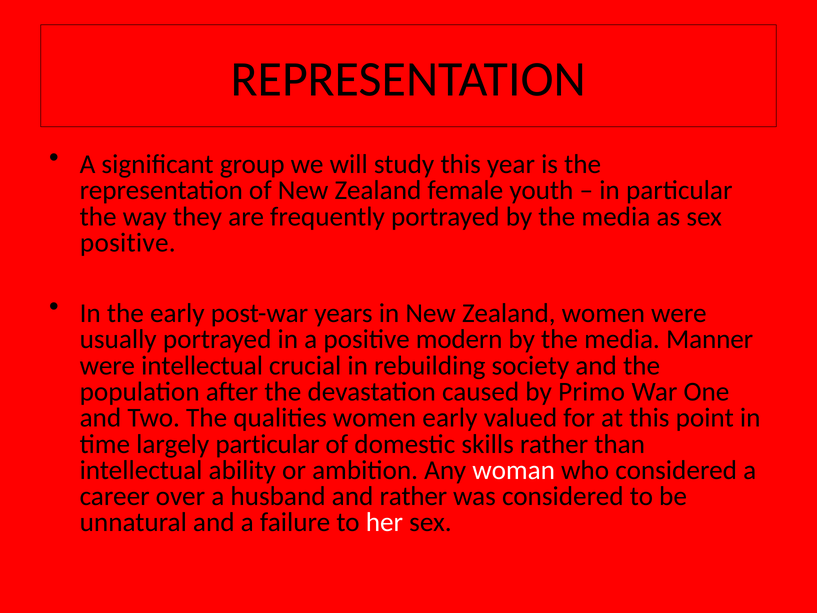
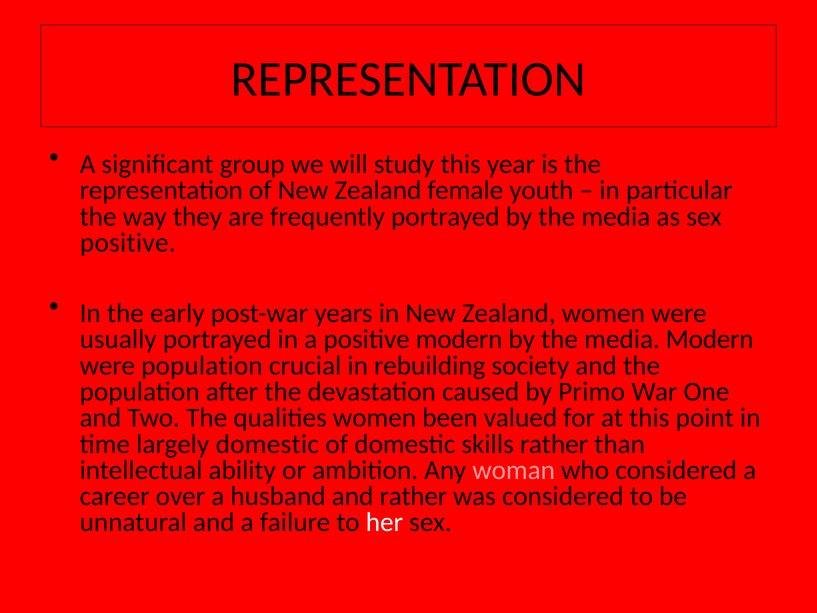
media Manner: Manner -> Modern (710, 339)
were intellectual: intellectual -> population (202, 365)
women early: early -> been (450, 418)
largely particular: particular -> domestic (267, 444)
woman colour: white -> pink (514, 470)
